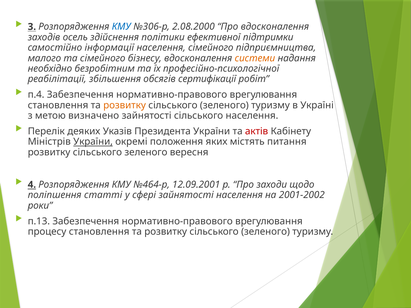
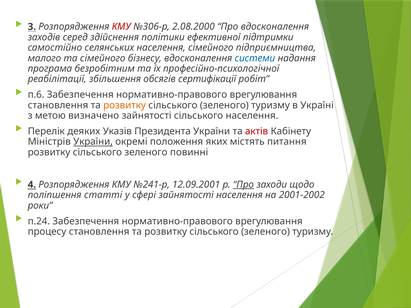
КМУ colour: blue -> red (121, 27)
осель: осель -> серед (75, 37)
інформації: інформації -> селянських (109, 48)
системи colour: orange -> blue (255, 58)
необхідно: необхідно -> програма (50, 69)
п.4: п.4 -> п.6 (36, 95)
вересня: вересня -> повинні (189, 152)
№464-р: №464-р -> №241-р (152, 185)
Про underline: none -> present (243, 185)
п.13: п.13 -> п.24 (39, 221)
